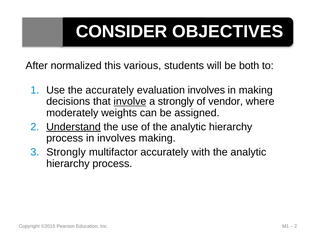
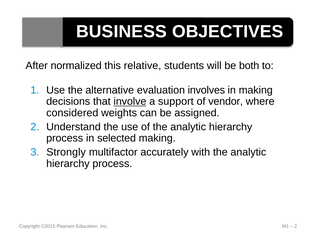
CONSIDER: CONSIDER -> BUSINESS (121, 32)
various: various -> relative (143, 66)
the accurately: accurately -> alternative (110, 90)
a strongly: strongly -> support (176, 101)
moderately: moderately -> considered (72, 113)
Understand underline: present -> none (73, 127)
in involves: involves -> selected (117, 138)
